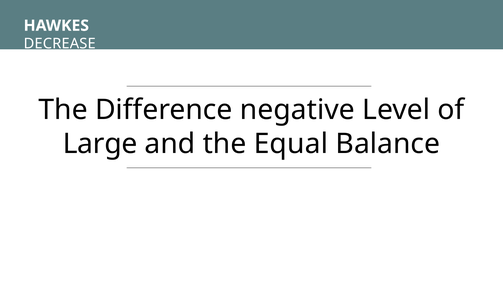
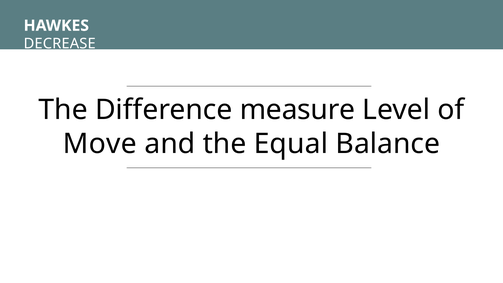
negative: negative -> measure (298, 110)
Large: Large -> Move (100, 144)
